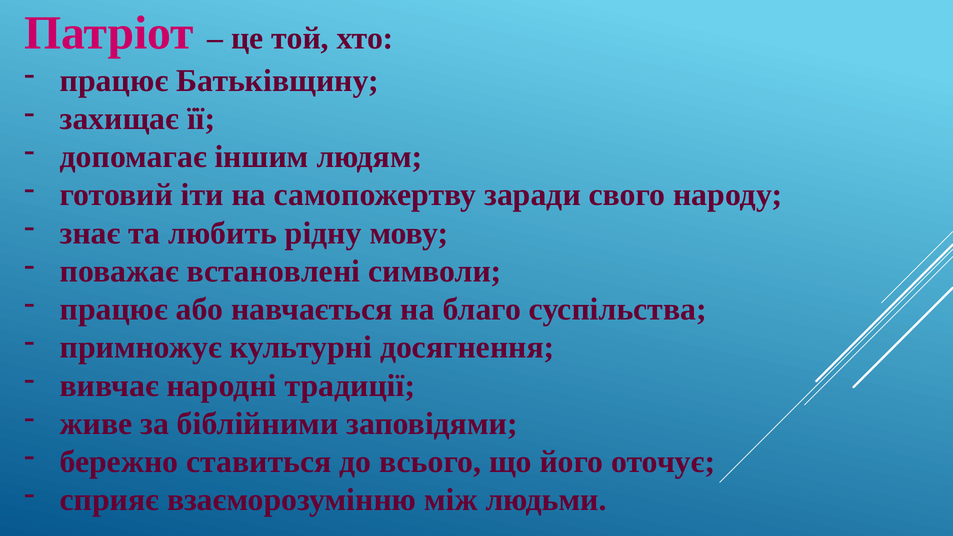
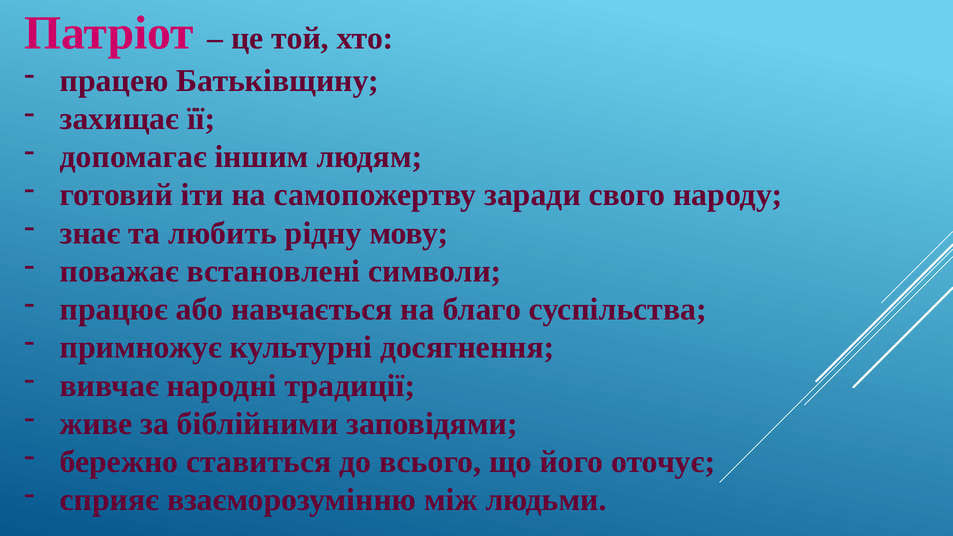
працює: працює -> працею (114, 81)
